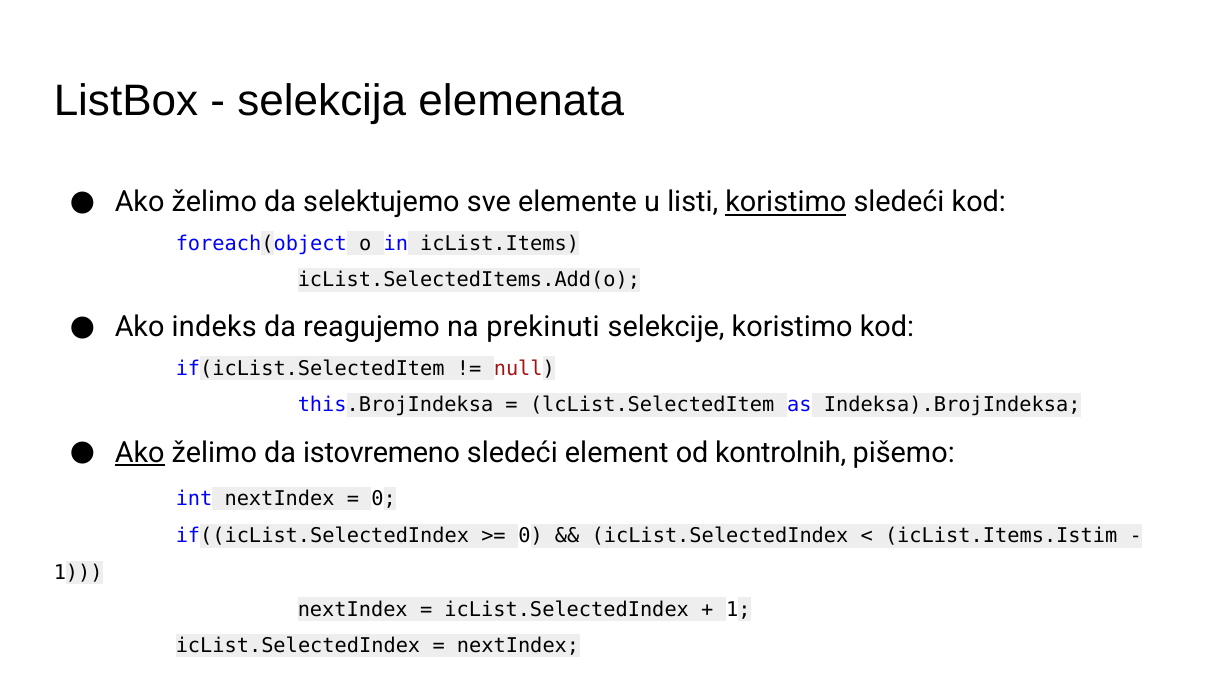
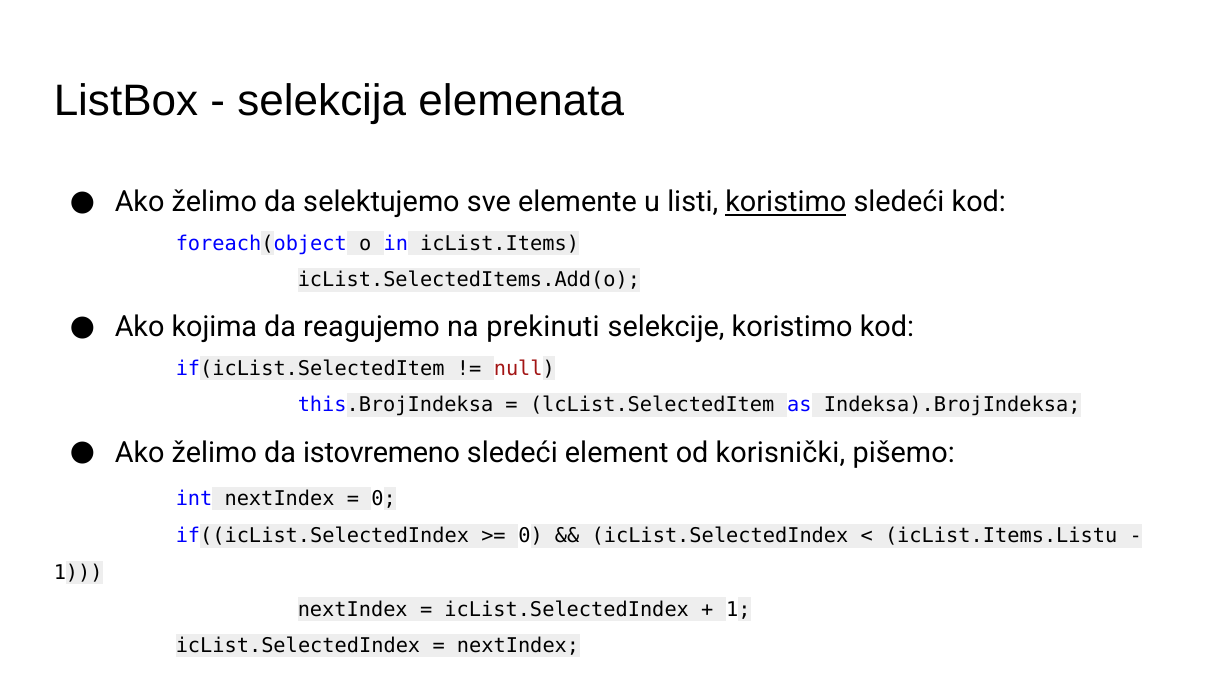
indeks: indeks -> kojima (214, 328)
Ako underline: present -> none (140, 453)
kontrolnih: kontrolnih -> korisnički (780, 453)
icList.Items.Istim: icList.Items.Istim -> icList.Items.Listu (1001, 536)
